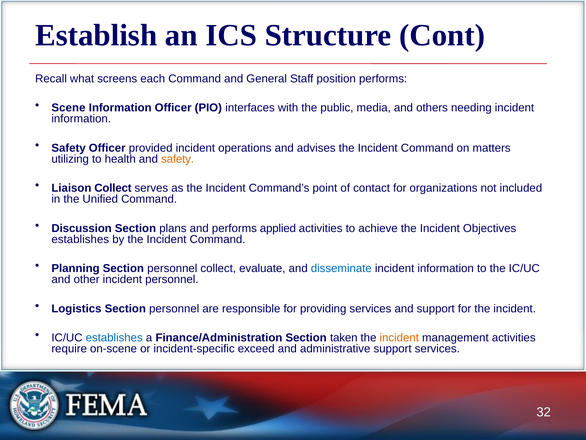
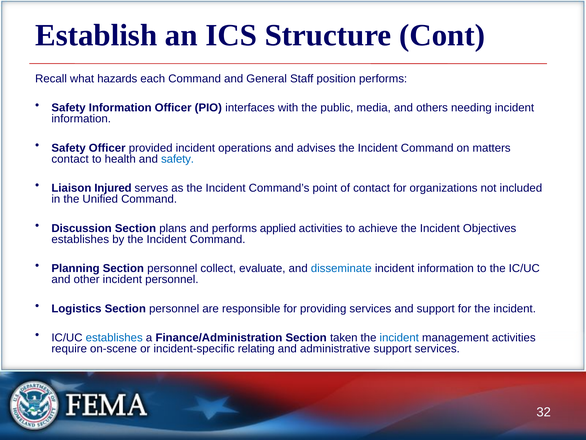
screens: screens -> hazards (117, 79)
Scene: Scene -> Safety (69, 108)
utilizing: utilizing -> contact (70, 159)
safety colour: orange -> blue (178, 159)
Liaison Collect: Collect -> Injured (113, 188)
incident colour: orange -> blue (399, 337)
exceed: exceed -> relating (256, 348)
